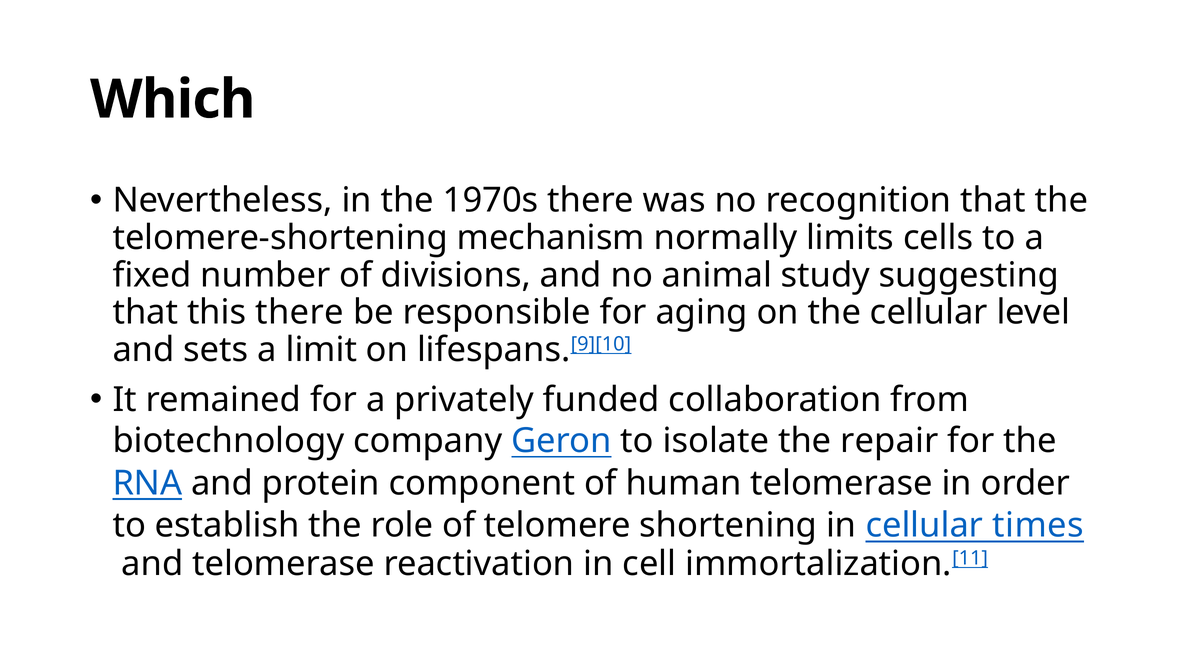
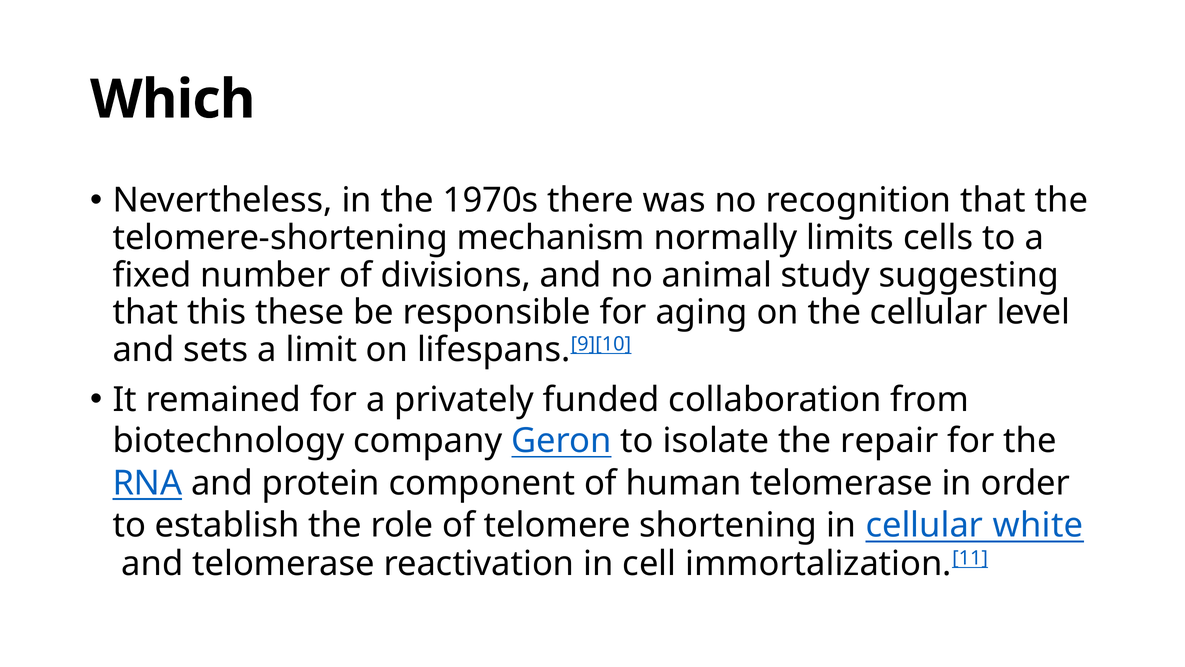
this there: there -> these (300, 312)
times: times -> white (1038, 525)
